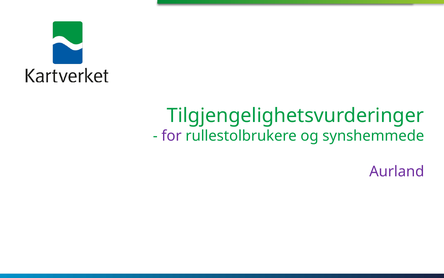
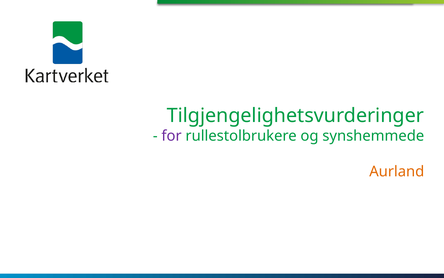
Aurland colour: purple -> orange (397, 171)
